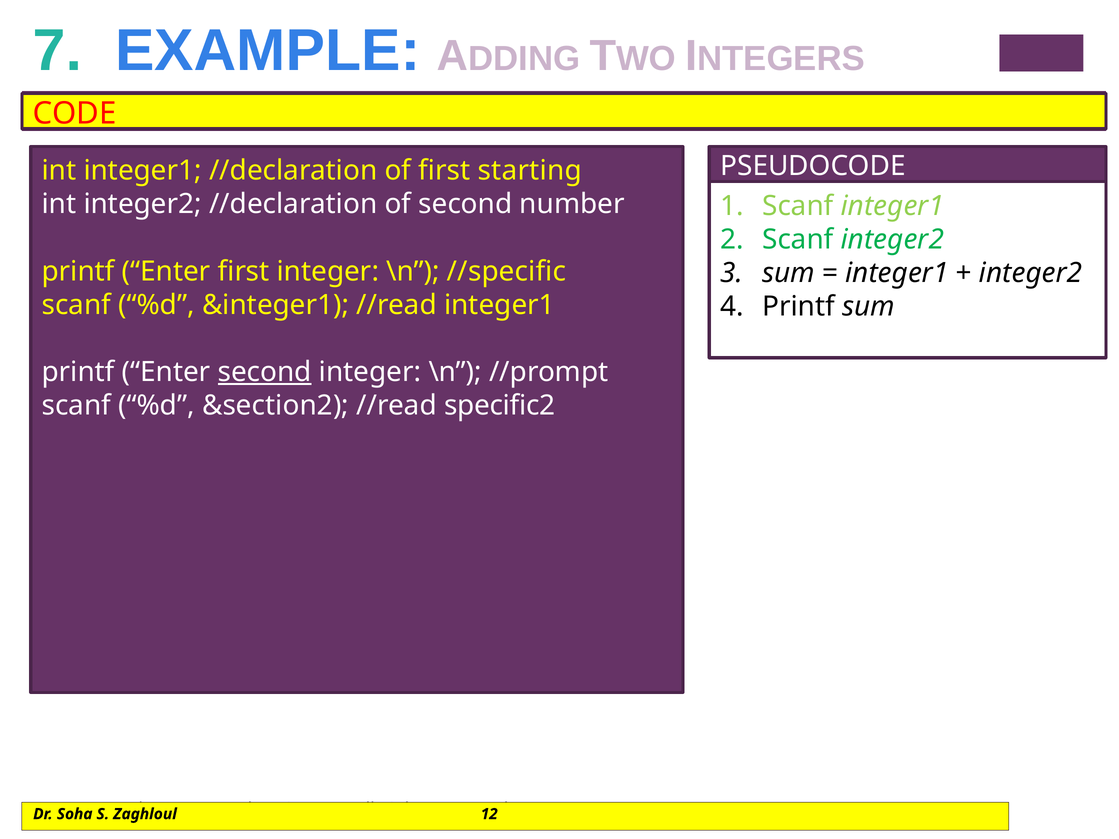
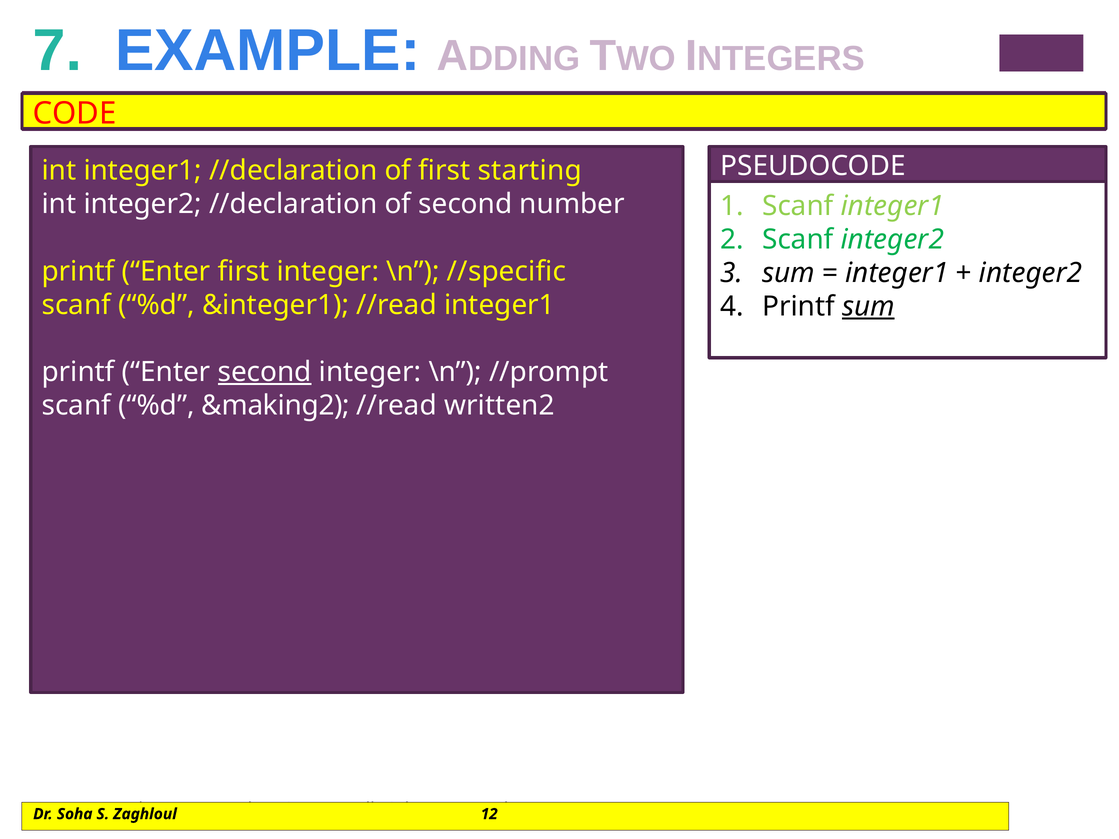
sum underline: none -> present (868, 307)
&section2: &section2 -> &making2 (276, 406)
specific2: specific2 -> written2 (499, 406)
